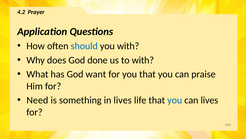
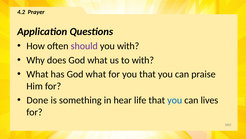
should colour: blue -> purple (84, 46)
does God done: done -> what (97, 60)
has God want: want -> what (96, 74)
Need: Need -> Done (37, 100)
in lives: lives -> hear (123, 100)
